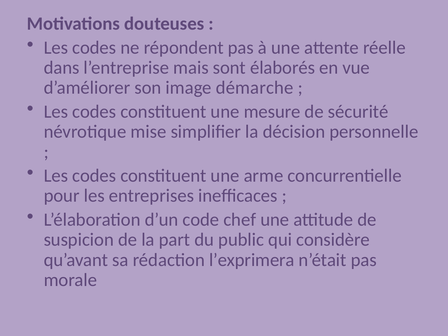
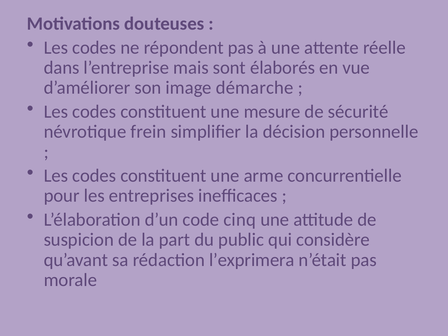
mise: mise -> frein (148, 132)
chef: chef -> cinq (240, 220)
